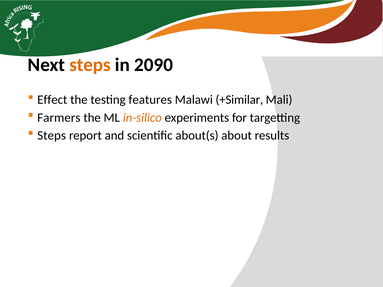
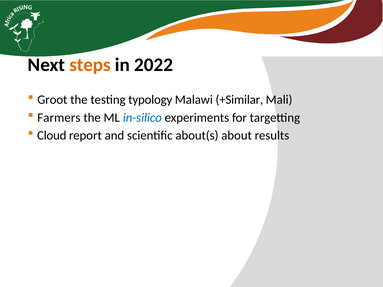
2090: 2090 -> 2022 (154, 65)
Effect: Effect -> Groot (52, 100)
features: features -> typology (150, 100)
in-silico colour: orange -> blue (142, 118)
Steps: Steps -> Cloud (52, 136)
